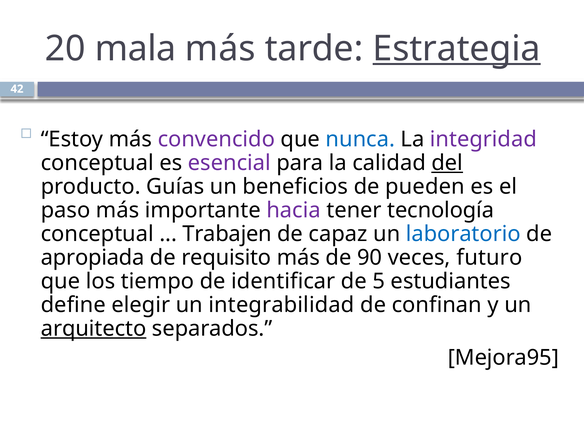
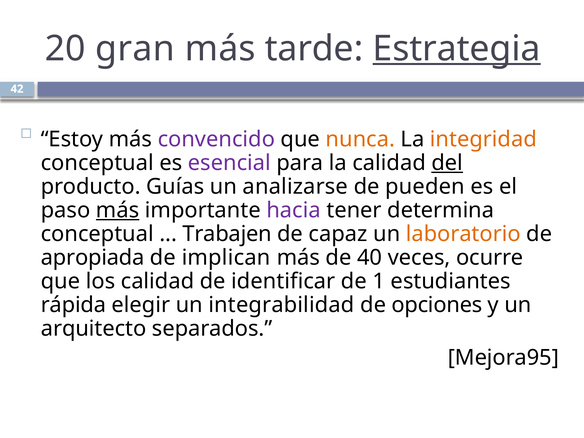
mala: mala -> gran (135, 49)
nunca colour: blue -> orange (360, 139)
integridad colour: purple -> orange (483, 139)
beneficios: beneficios -> analizarse (295, 187)
más underline: none -> present (118, 210)
tecnología: tecnología -> determina (441, 210)
laboratorio colour: blue -> orange (463, 234)
requisito: requisito -> implican (226, 258)
90: 90 -> 40 (370, 258)
futuro: futuro -> ocurre (490, 258)
los tiempo: tiempo -> calidad (158, 281)
5: 5 -> 1 (379, 281)
define: define -> rápida (73, 305)
confinan: confinan -> opciones (437, 305)
arquitecto underline: present -> none (94, 329)
